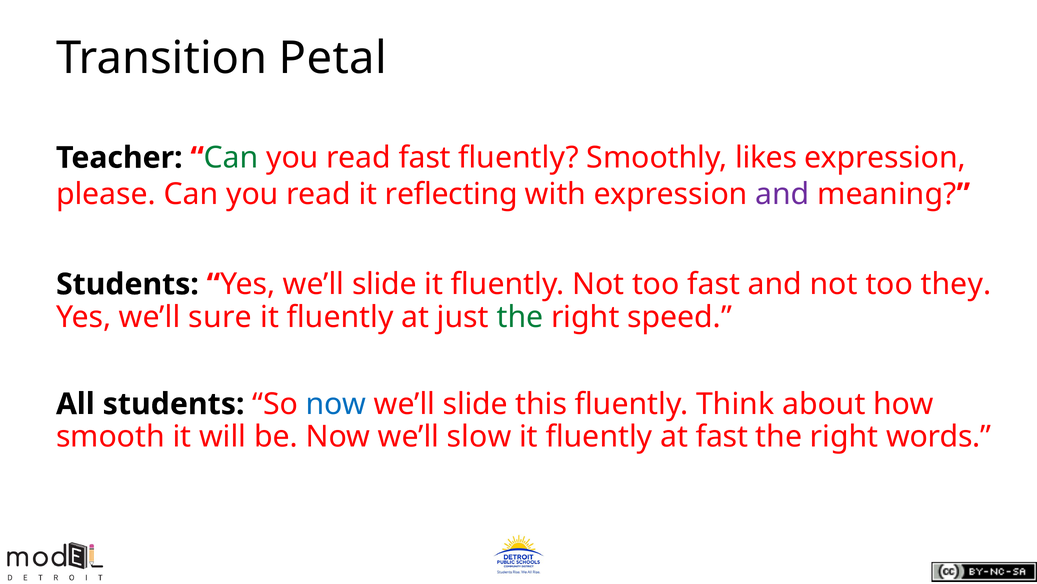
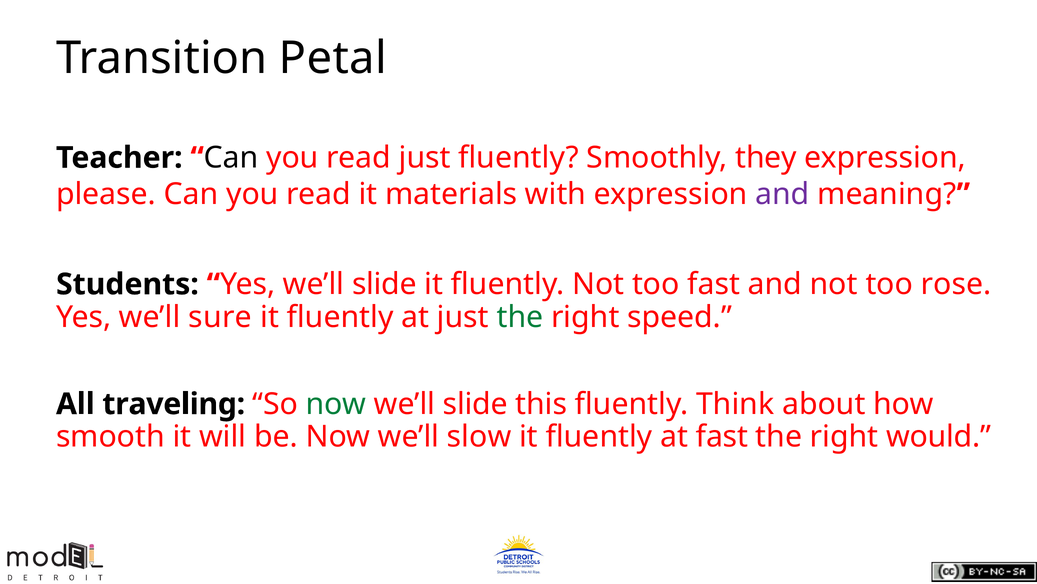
Can colour: green -> black (231, 158)
read fast: fast -> just (425, 158)
likes: likes -> they (766, 158)
reflecting: reflecting -> materials (451, 194)
they: they -> rose (956, 284)
All students: students -> traveling (174, 404)
now colour: blue -> green (336, 404)
words: words -> would (939, 436)
